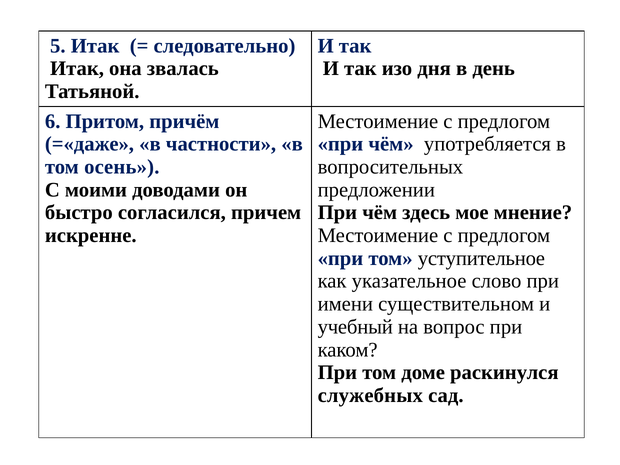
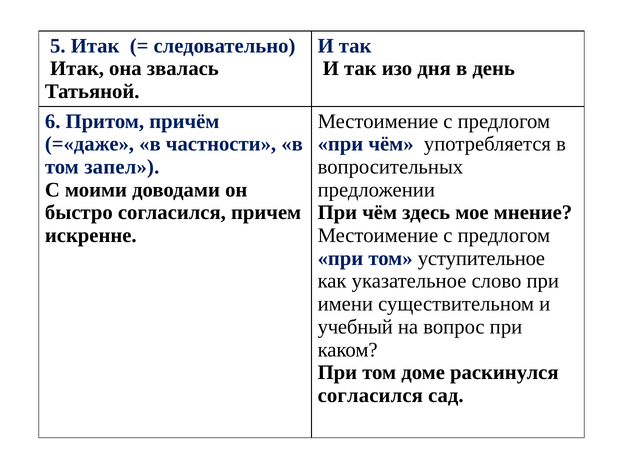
осень: осень -> запел (122, 167)
служебных: служебных -> согласился (370, 395)
